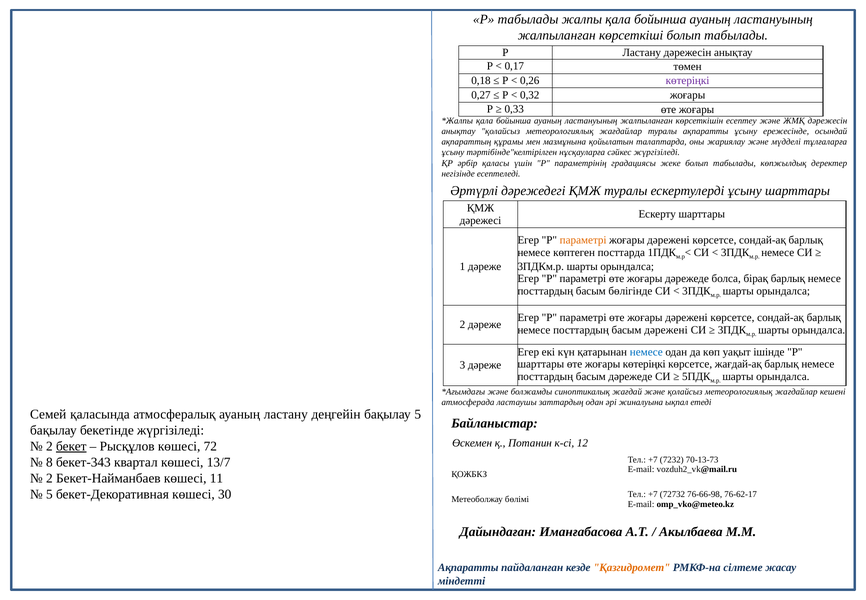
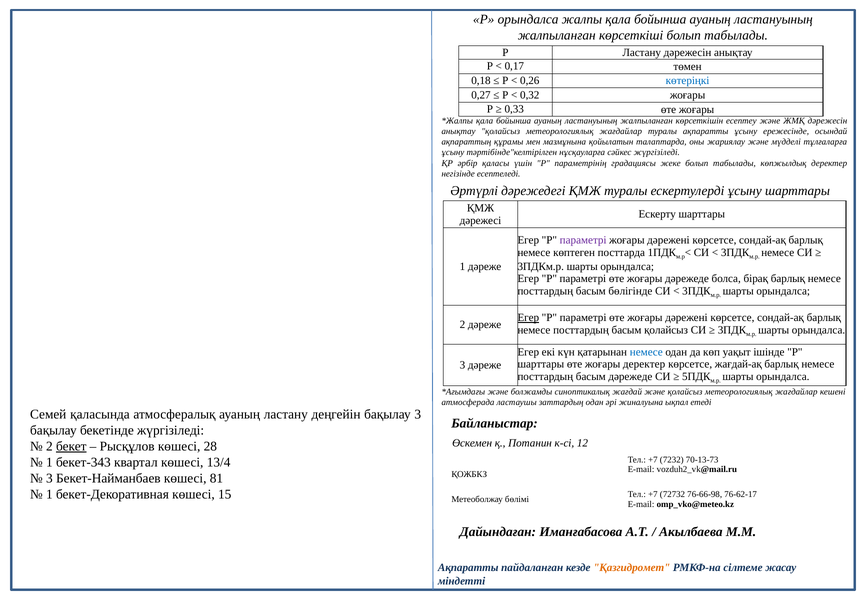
Р табылады: табылады -> орындалса (528, 20)
көтеріңкі colour: purple -> blue (688, 81)
параметрі colour: orange -> purple (583, 240)
Егер underline: none -> present (528, 317)
басым дәрежені: дәрежені -> қолайсыз (666, 330)
жоғары көтеріңкі: көтеріңкі -> деректер (644, 364)
бақылау 5: 5 -> 3 (418, 414)
72: 72 -> 28 (210, 446)
8: 8 -> 1 (49, 462)
13/7: 13/7 -> 13/4 (219, 462)
2: 2 -> 3 (49, 478)
11: 11 -> 81 (216, 478)
5: 5 -> 1 (49, 494)
30: 30 -> 15 (225, 494)
